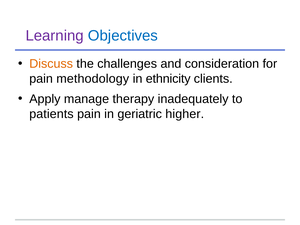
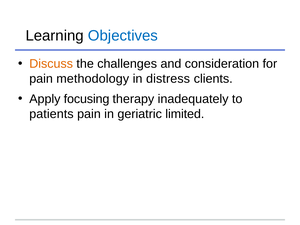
Learning colour: purple -> black (55, 36)
ethnicity: ethnicity -> distress (168, 79)
manage: manage -> focusing (87, 99)
higher: higher -> limited (185, 114)
